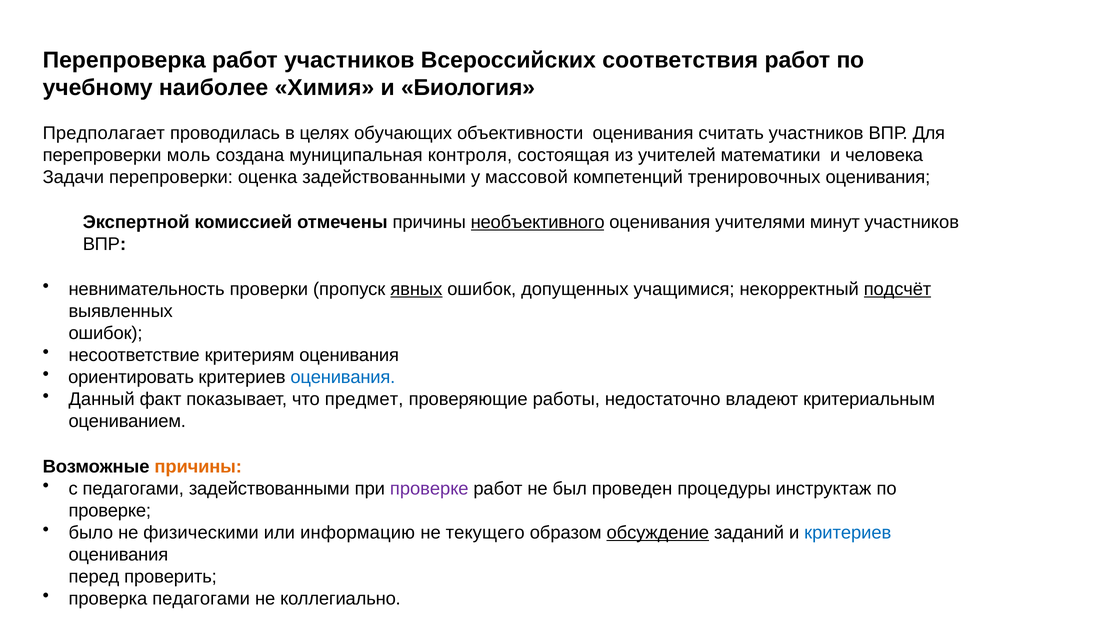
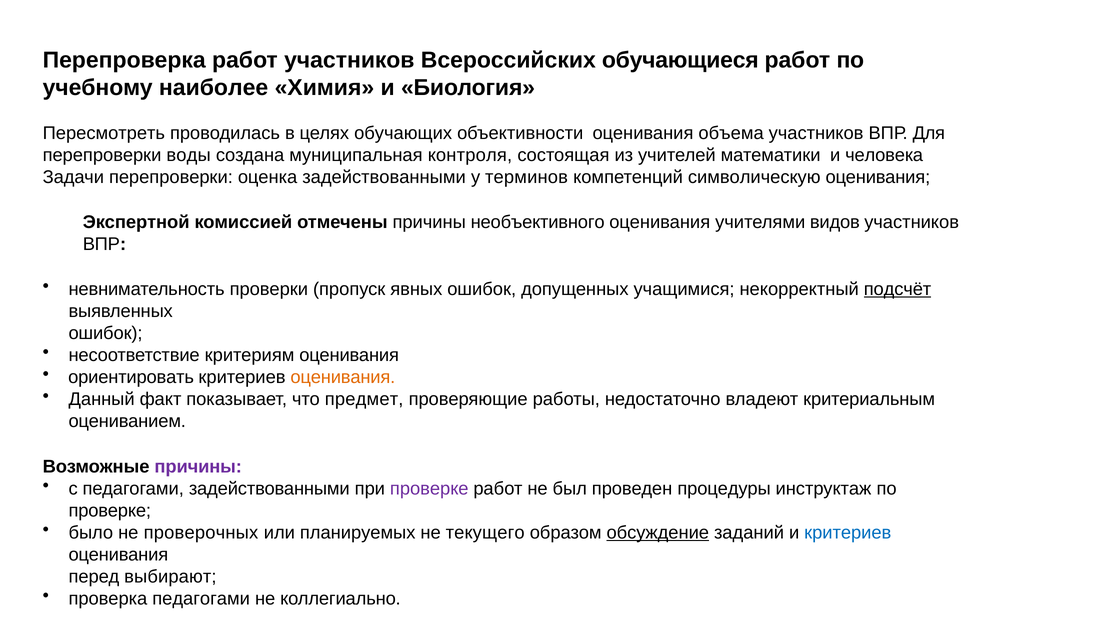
соответствия: соответствия -> обучающиеся (680, 60)
Предполагает: Предполагает -> Пересмотреть (104, 133)
считать: считать -> объема (731, 133)
моль: моль -> воды (189, 155)
массовой: массовой -> терминов (526, 177)
тренировочных: тренировочных -> символическую (754, 177)
необъективного underline: present -> none (538, 222)
минут: минут -> видов (835, 222)
явных underline: present -> none (416, 289)
оценивания colour: blue -> orange (343, 377)
причины colour: orange -> purple (198, 466)
физическими: физическими -> проверочных (201, 532)
информацию: информацию -> планируемых (358, 532)
проверить: проверить -> выбирают (170, 576)
